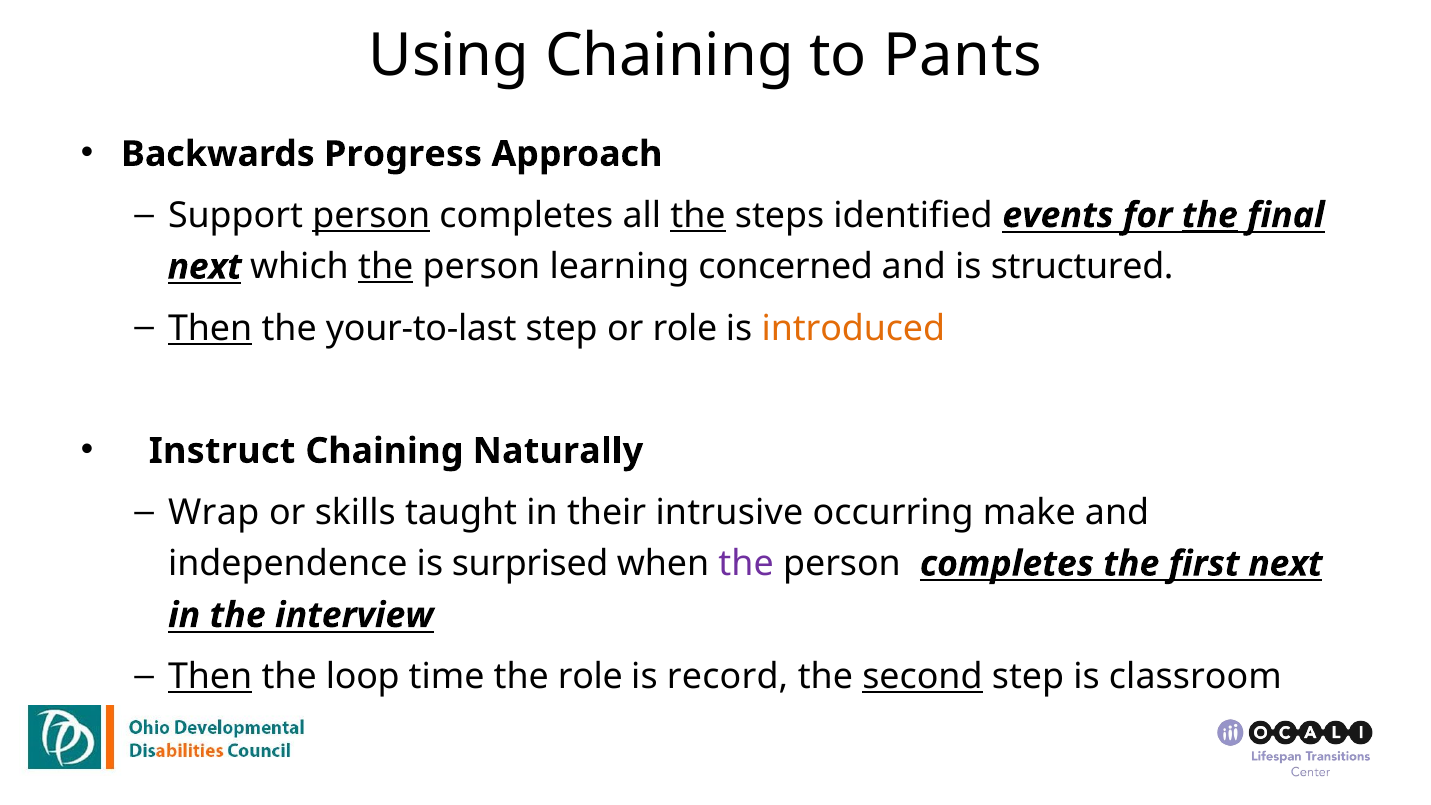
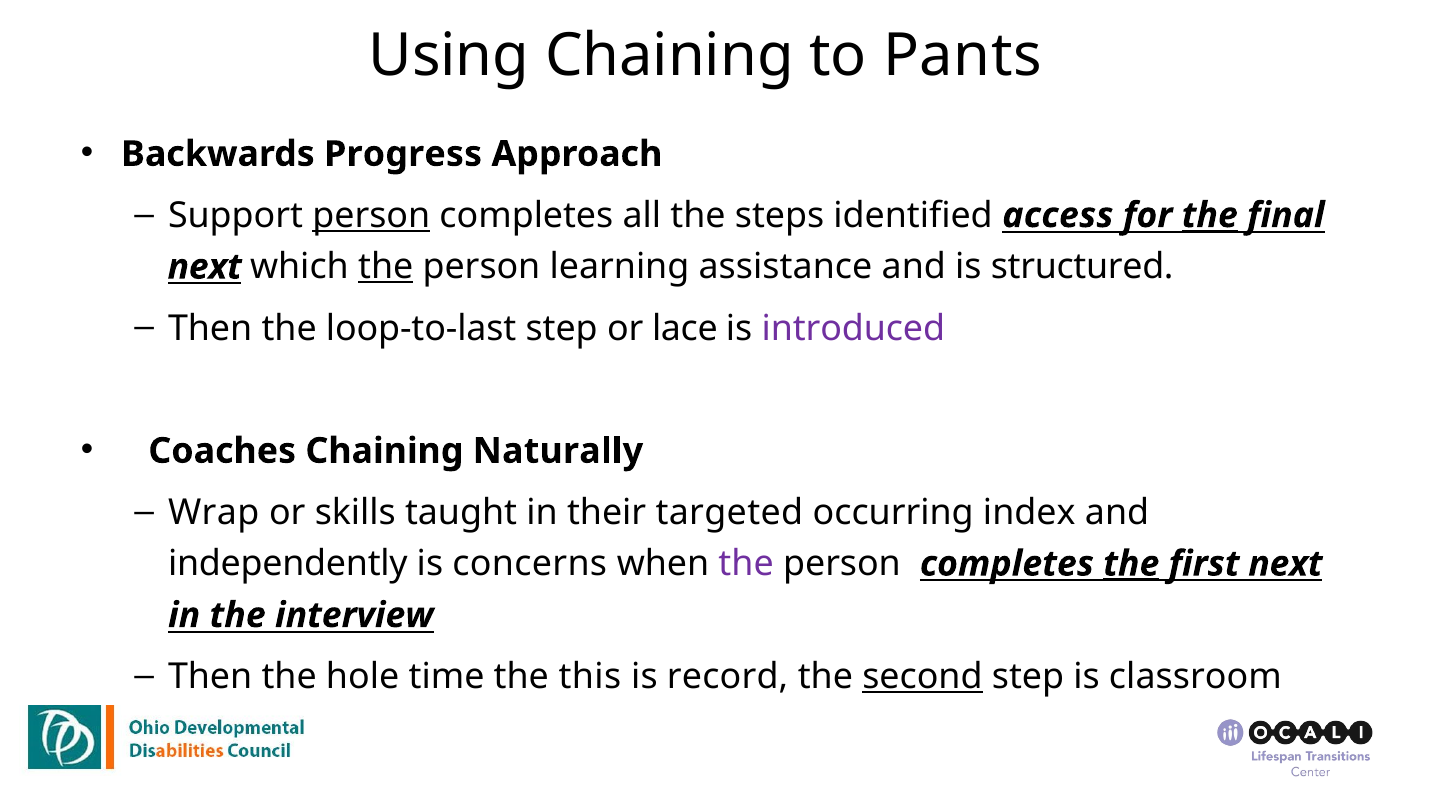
the underline: present -> none (698, 215)
events: events -> access (1058, 215)
concerned: concerned -> assistance (785, 267)
Then underline: present -> none (210, 328)
your-to-last: your-to-last -> loop-to-last (421, 328)
or role: role -> lace (685, 328)
introduced colour: orange -> purple (853, 328)
Instruct: Instruct -> Coaches (222, 451)
intrusive: intrusive -> targeted (729, 512)
make: make -> index (1029, 512)
independence: independence -> independently (288, 564)
surprised: surprised -> concerns (530, 564)
the underline: none -> present (1131, 564)
Then underline: present -> none (210, 677)
loop: loop -> hole (363, 677)
the role: role -> this (590, 677)
